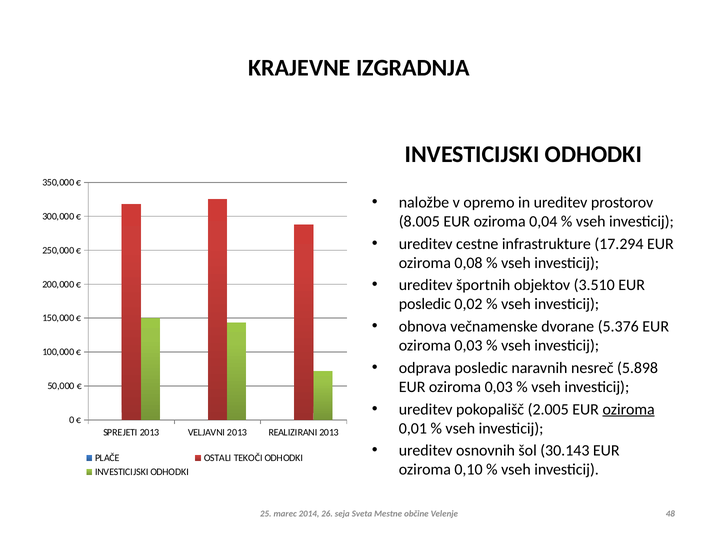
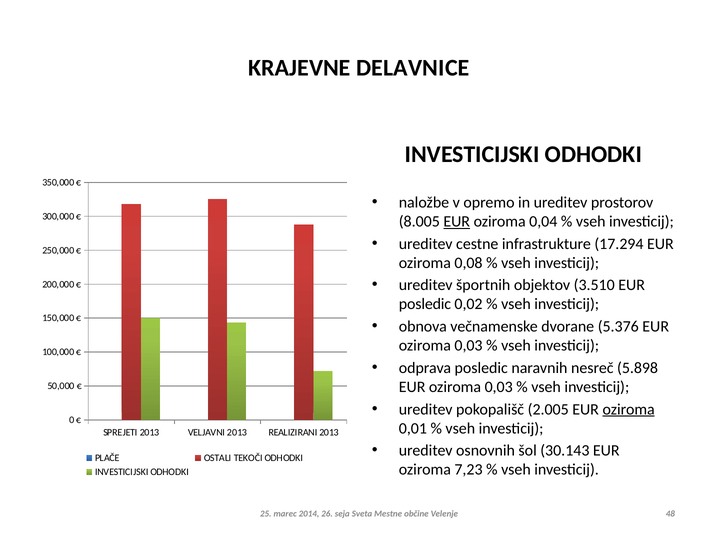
IZGRADNJA: IZGRADNJA -> DELAVNICE (413, 68)
EUR underline: none -> present (457, 222)
0,10: 0,10 -> 7,23 (469, 470)
